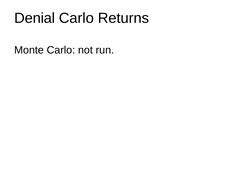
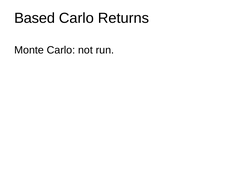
Denial: Denial -> Based (35, 18)
